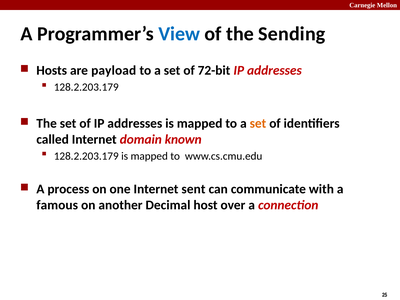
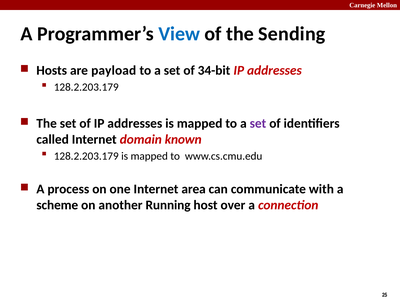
72-bit: 72-bit -> 34-bit (214, 71)
set colour: orange -> purple (258, 123)
sent: sent -> area (194, 189)
famous: famous -> scheme (57, 205)
Decimal: Decimal -> Running (168, 205)
